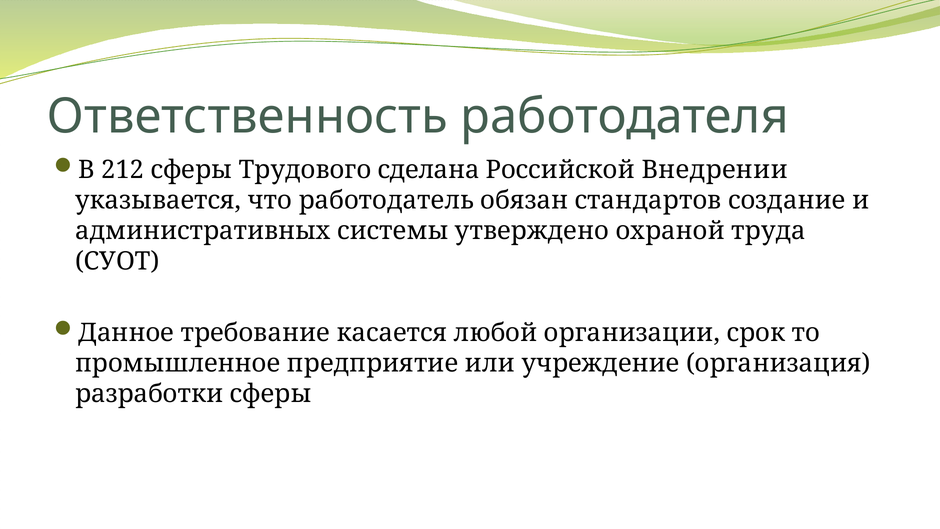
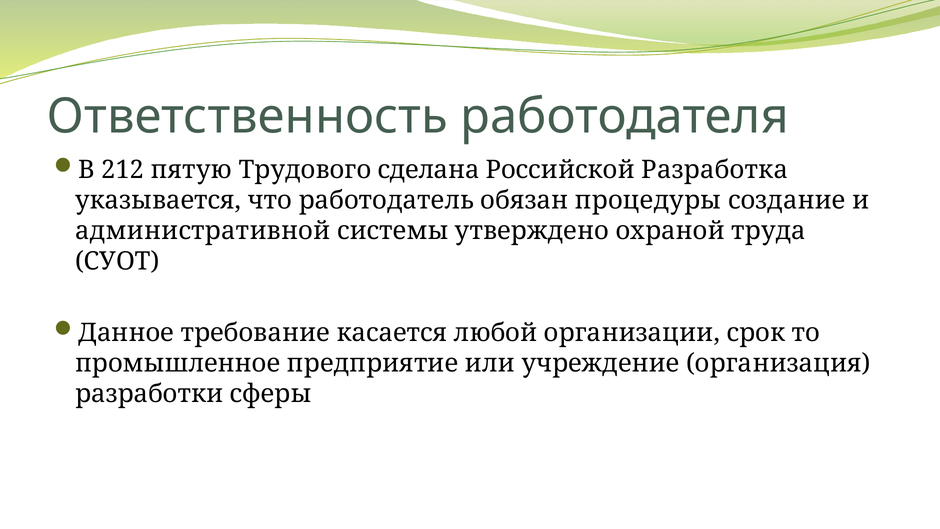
212 сферы: сферы -> пятую (191, 170)
Внедрении: Внедрении -> Разработка (715, 170)
стандартов: стандартов -> процедуры (648, 200)
административных: административных -> административной (203, 231)
